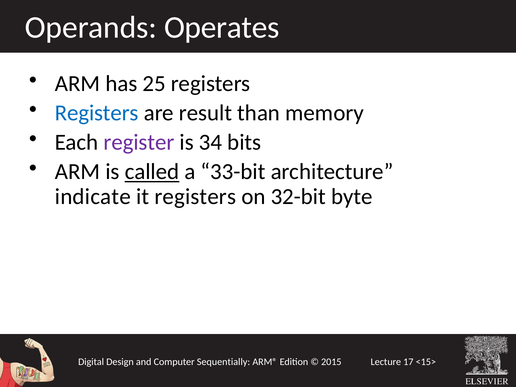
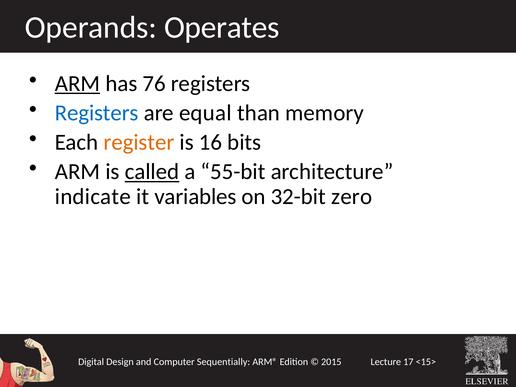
ARM underline: none -> present (77, 84)
25: 25 -> 76 (154, 84)
result: result -> equal (205, 113)
register colour: purple -> orange (139, 142)
34: 34 -> 16 (210, 142)
33-bit: 33-bit -> 55-bit (233, 172)
it registers: registers -> variables (195, 196)
byte: byte -> zero (352, 196)
